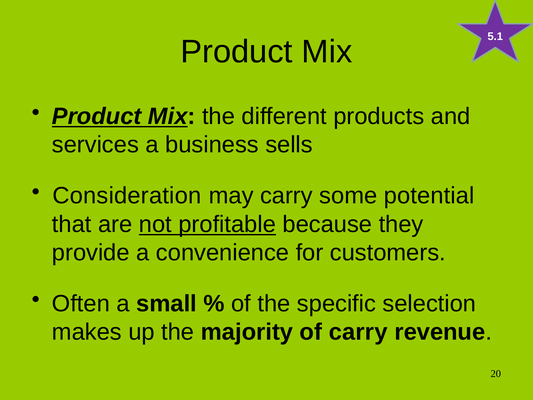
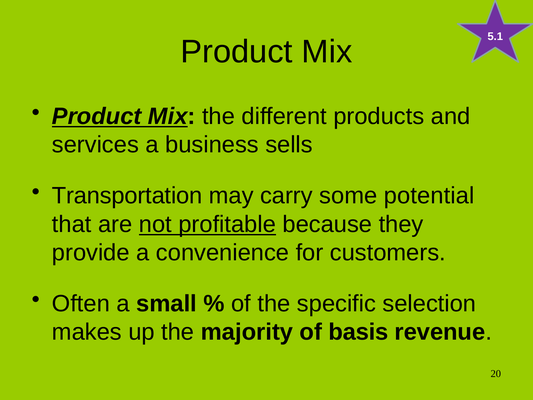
Consideration: Consideration -> Transportation (127, 196)
of carry: carry -> basis (358, 332)
